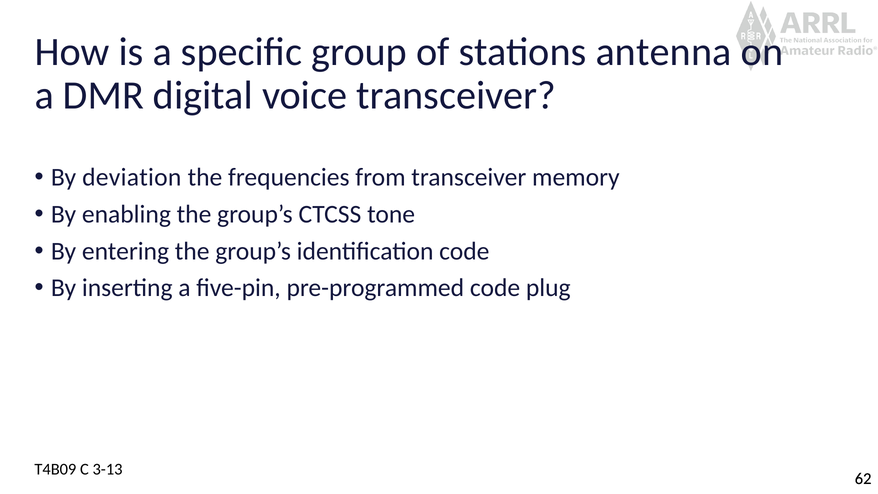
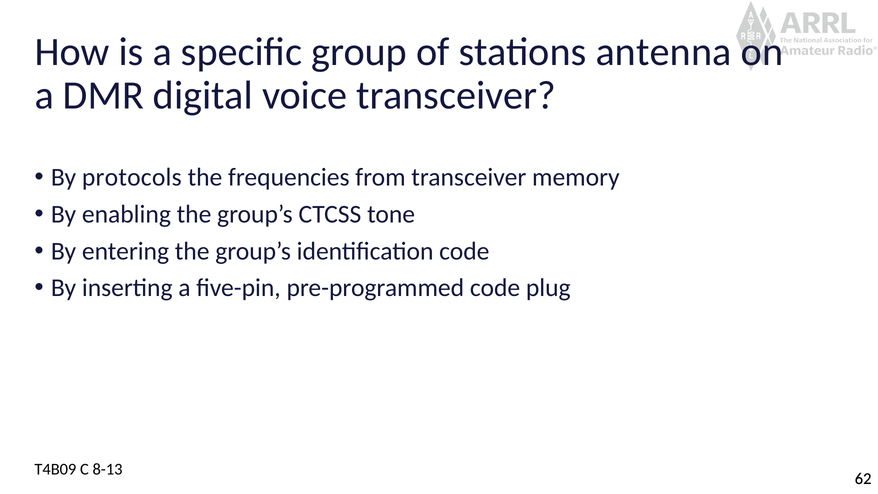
deviation: deviation -> protocols (132, 177)
3-13: 3-13 -> 8-13 (108, 469)
